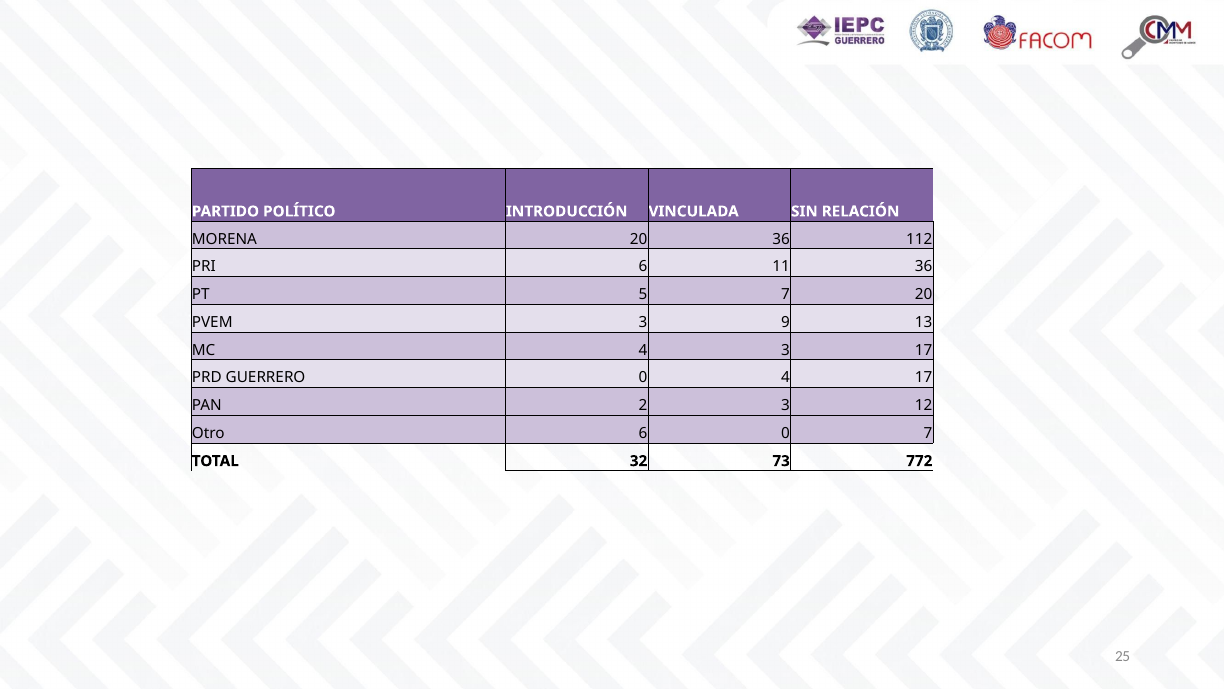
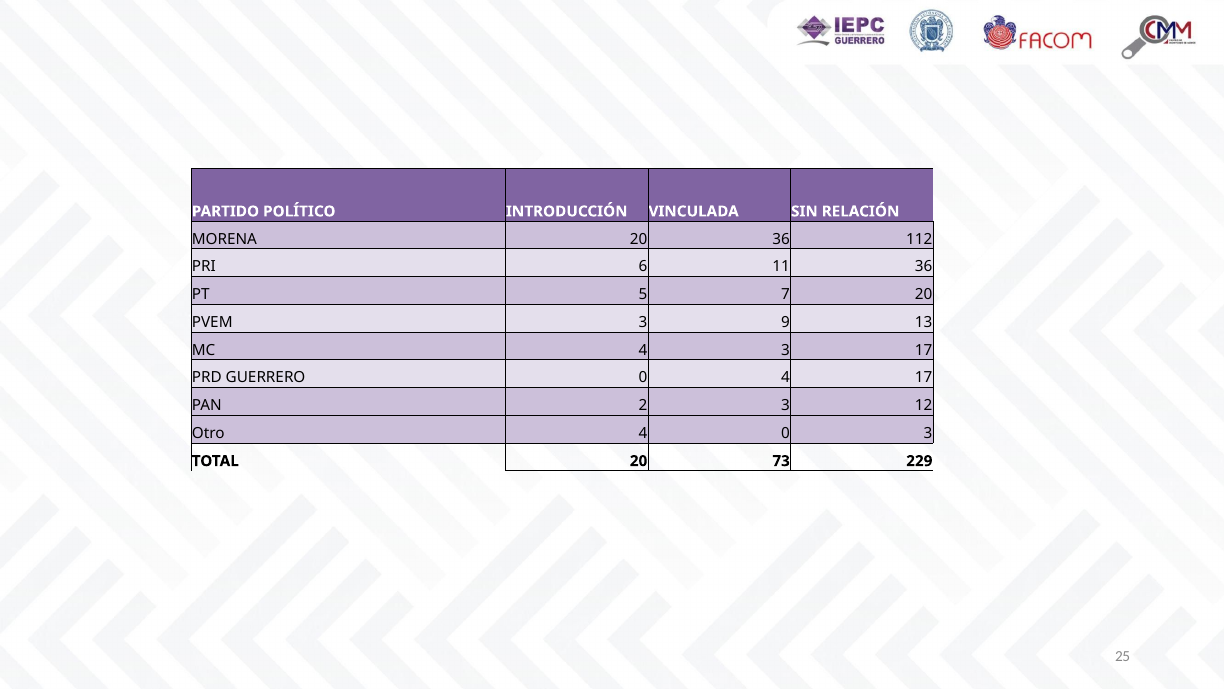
Otro 6: 6 -> 4 (643, 433)
0 7: 7 -> 3 (928, 433)
TOTAL 32: 32 -> 20 (639, 461)
772: 772 -> 229 (919, 461)
